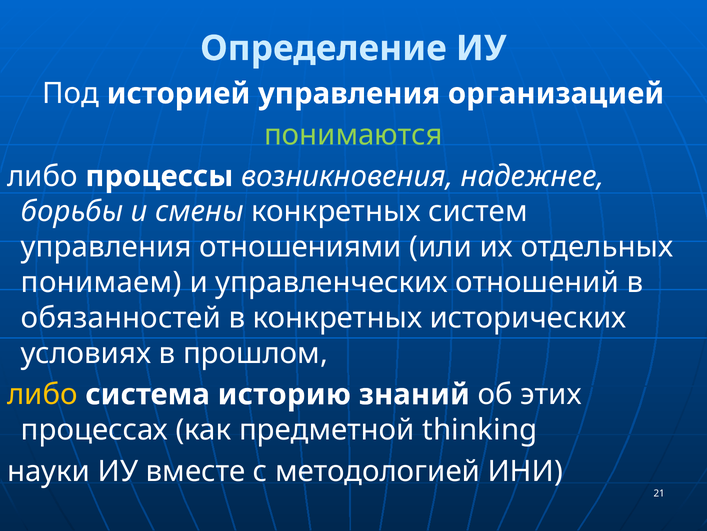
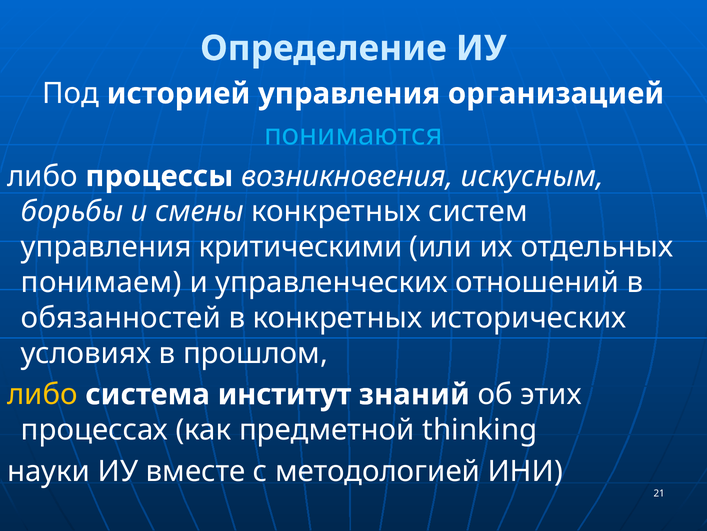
понимаются colour: light green -> light blue (354, 135)
надежнее: надежнее -> искусным (532, 176)
отношениями: отношениями -> критическими (301, 247)
историю: историю -> институт (284, 394)
